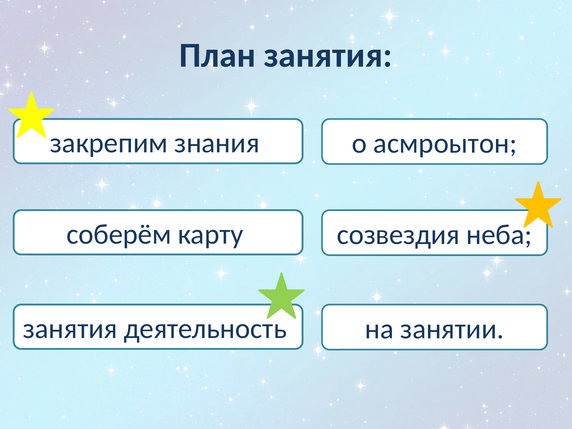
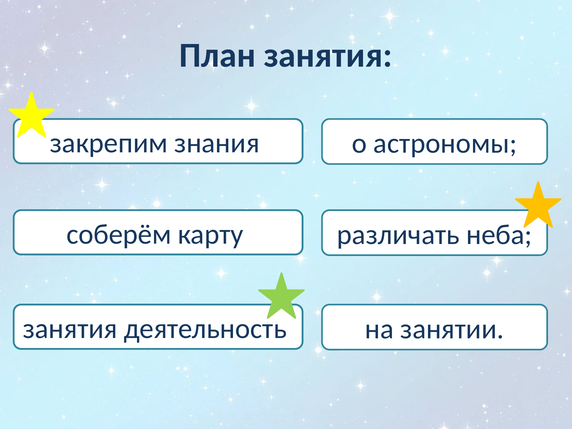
асмроытон: асмроытон -> астрономы (445, 143)
созвездия: созвездия -> различать (398, 235)
